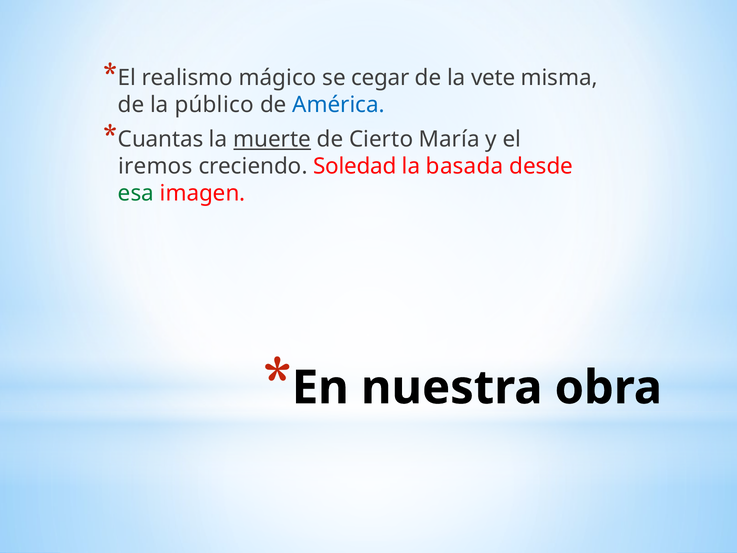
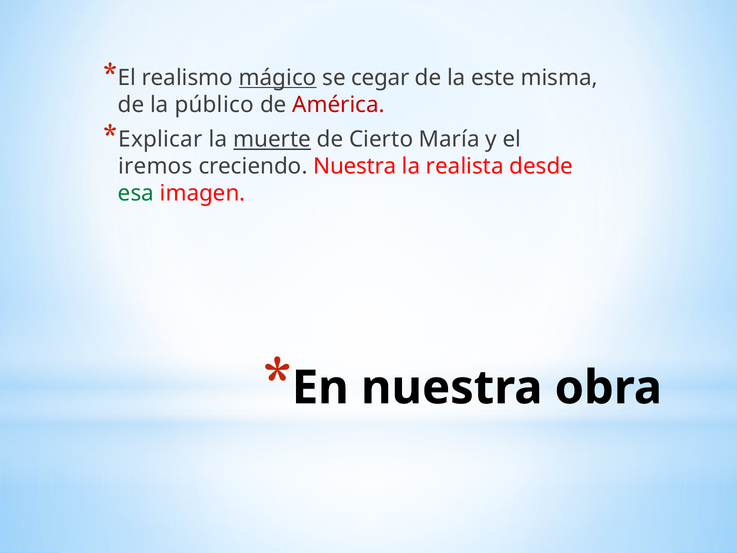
mágico underline: none -> present (278, 78)
vete: vete -> este (493, 78)
América colour: blue -> red (339, 105)
Cuantas: Cuantas -> Explicar (160, 139)
creciendo Soledad: Soledad -> Nuestra (355, 166)
basada: basada -> realista (465, 166)
